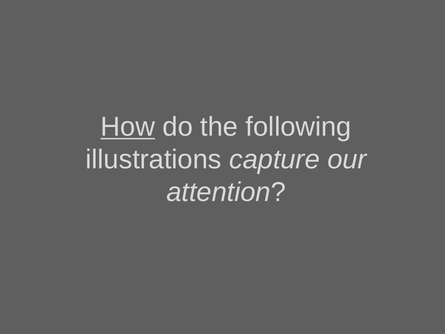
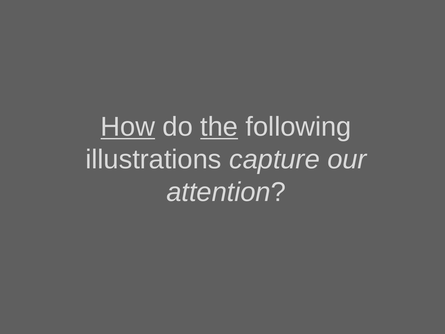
the underline: none -> present (219, 127)
